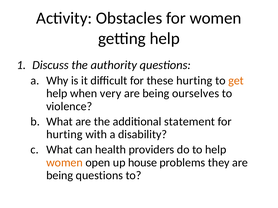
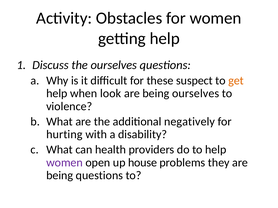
the authority: authority -> ourselves (114, 65)
these hurting: hurting -> suspect (194, 81)
very: very -> look (111, 94)
statement: statement -> negatively (190, 122)
women colour: orange -> purple (64, 163)
